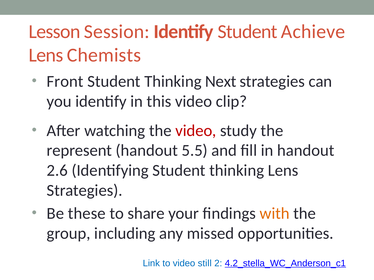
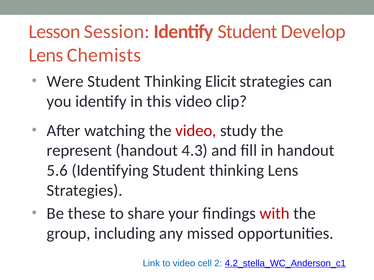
Achieve: Achieve -> Develop (313, 32)
Front: Front -> Were (65, 82)
Next: Next -> Elicit (221, 82)
5.5: 5.5 -> 4.3 (195, 151)
2.6: 2.6 -> 5.6 (57, 171)
with colour: orange -> red (275, 214)
still: still -> cell (205, 264)
